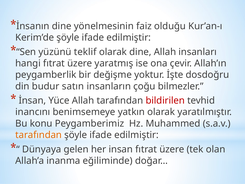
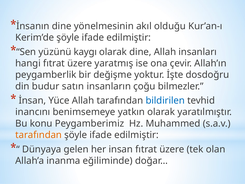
faiz: faiz -> akıl (144, 26)
teklif: teklif -> kaygı (85, 52)
bildirilen colour: red -> blue (165, 100)
